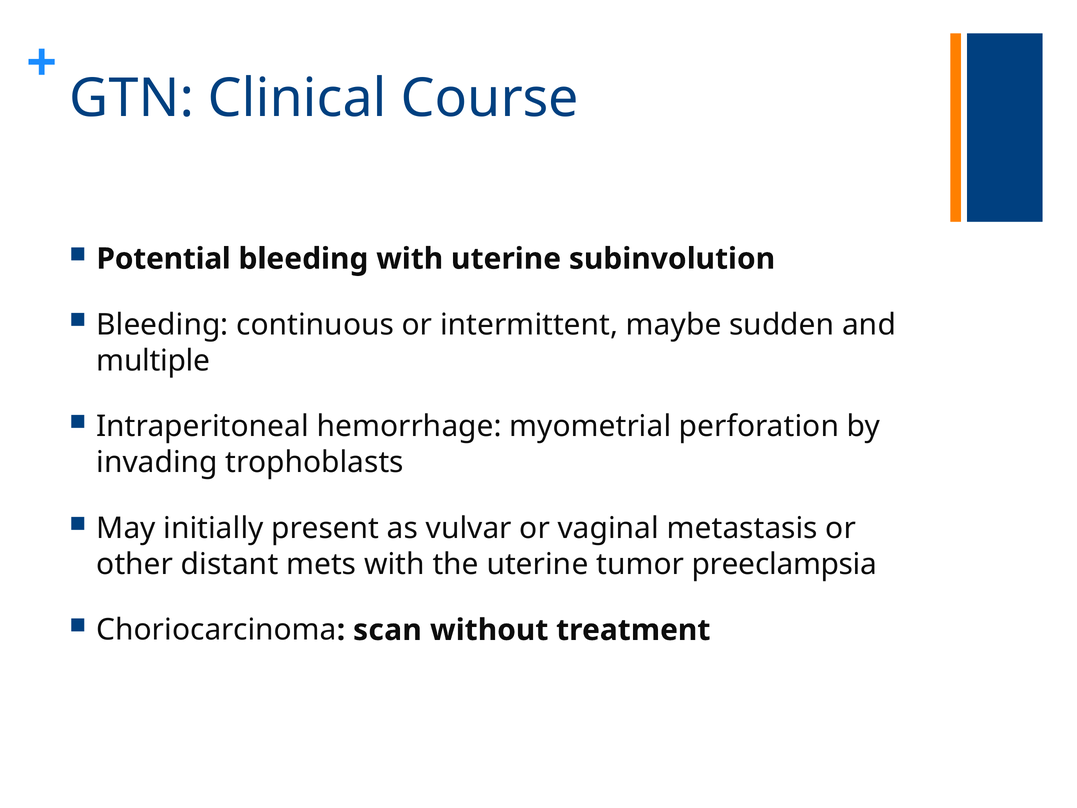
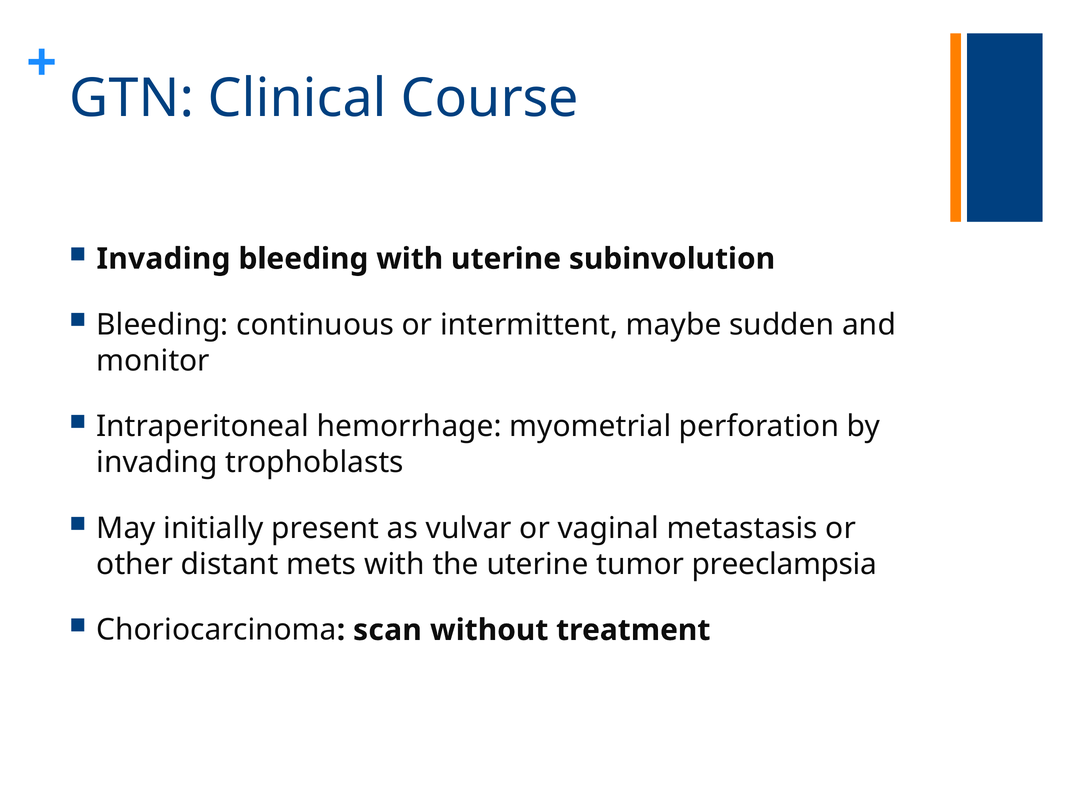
Potential: Potential -> Invading (163, 259)
multiple: multiple -> monitor (153, 361)
